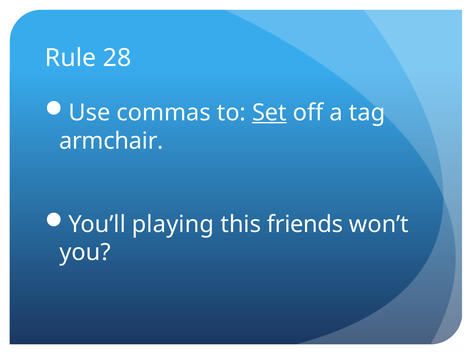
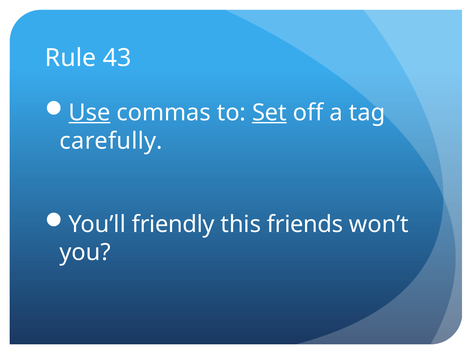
28: 28 -> 43 (117, 58)
Use underline: none -> present (89, 113)
armchair: armchair -> carefully (111, 141)
playing: playing -> friendly (173, 224)
